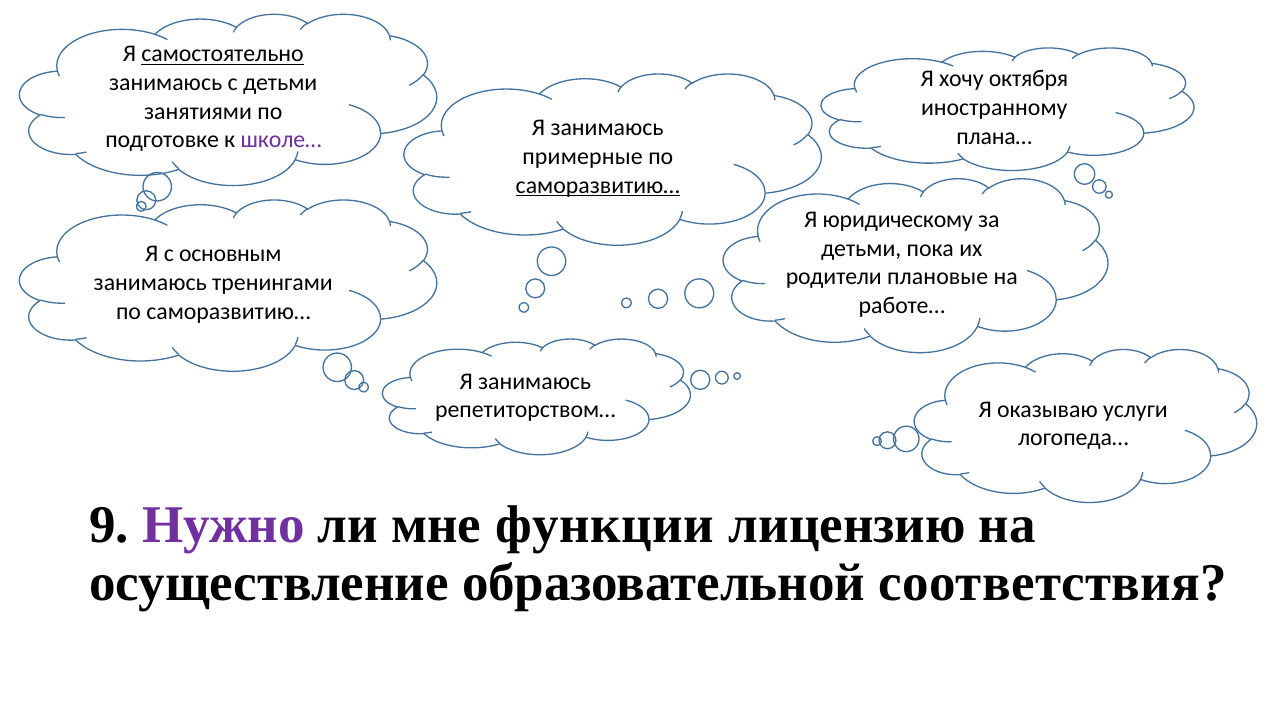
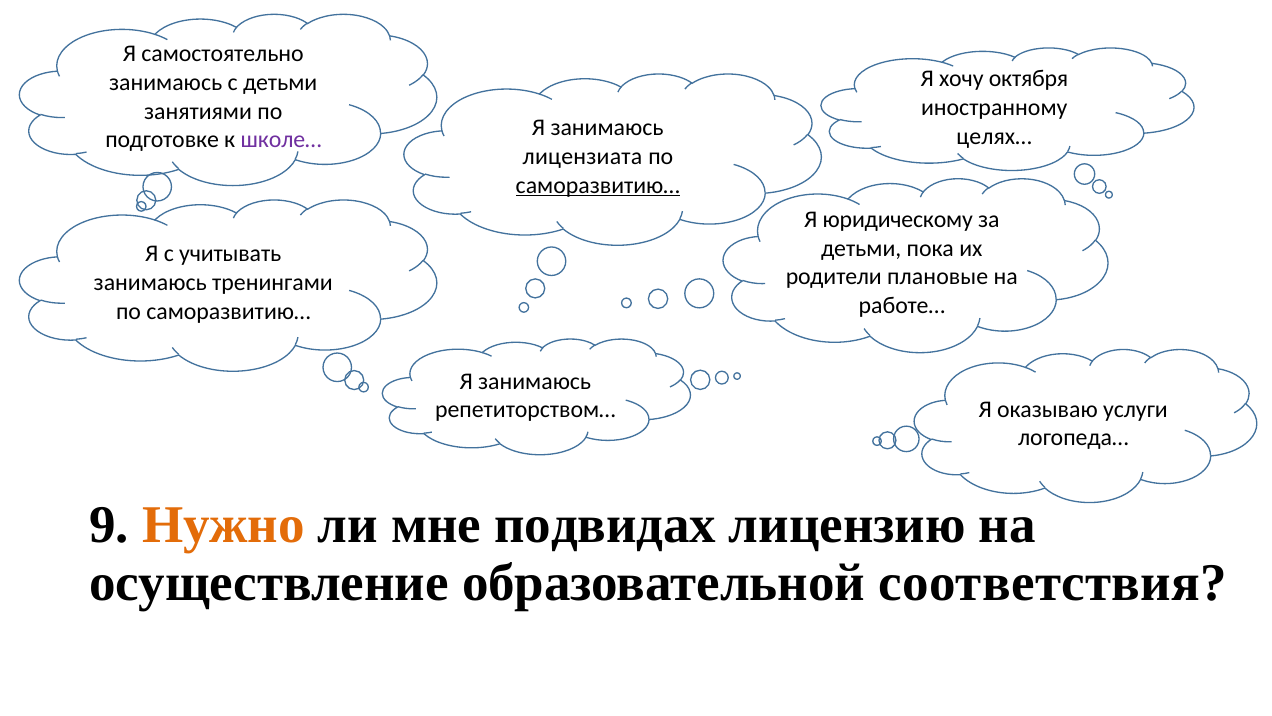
самостоятельно underline: present -> none (223, 54)
плана…: плана… -> целях… (994, 136)
примерные: примерные -> лицензиата (583, 157)
основным: основным -> учитывать (230, 254)
Нужно colour: purple -> orange (224, 525)
функции: функции -> подвидах (605, 525)
